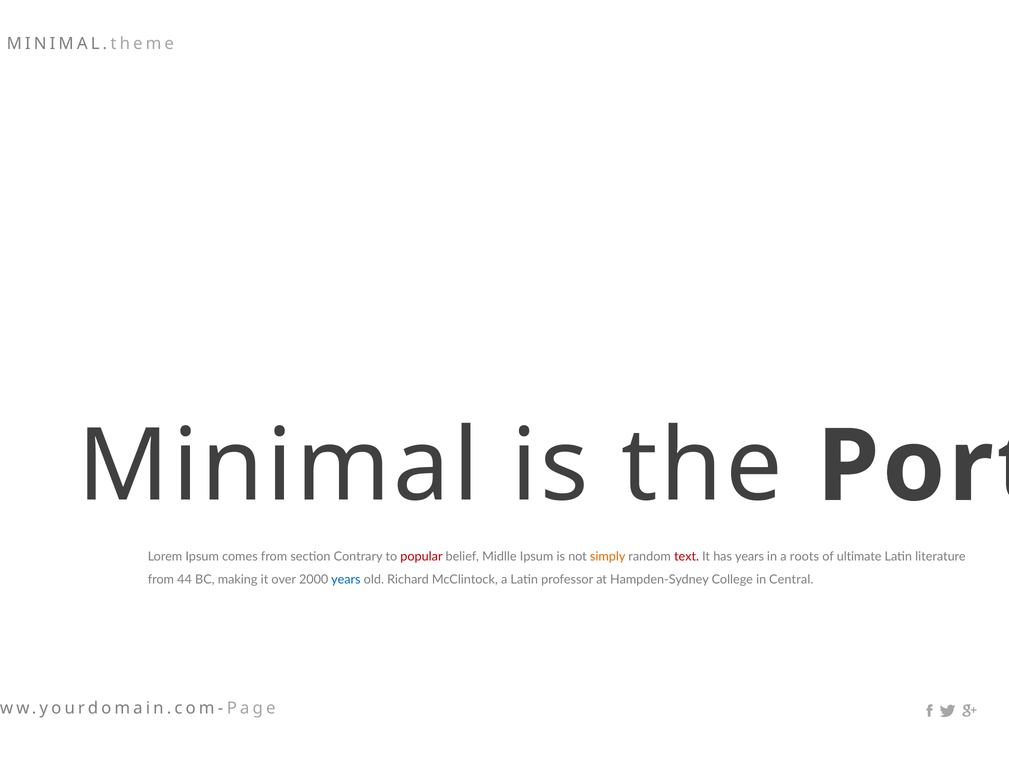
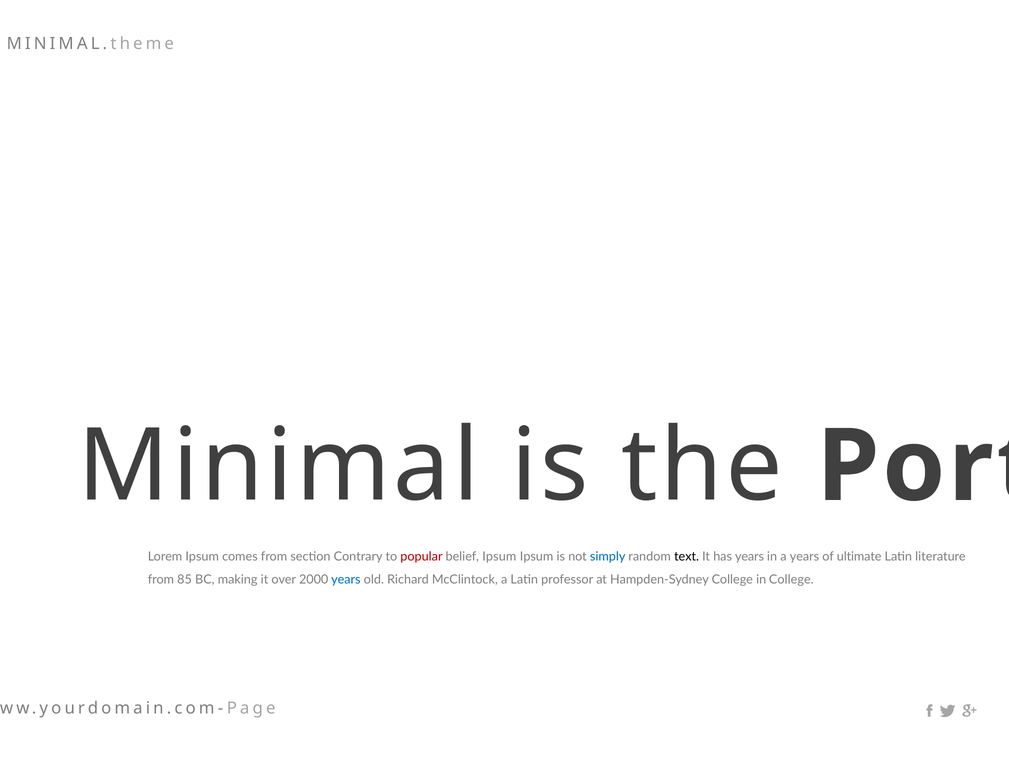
belief Midlle: Midlle -> Ipsum (499, 556)
simply colour: orange -> blue (608, 556)
text colour: red -> black (687, 556)
a roots: roots -> years (804, 556)
44: 44 -> 85 (185, 579)
in Central: Central -> College (791, 579)
